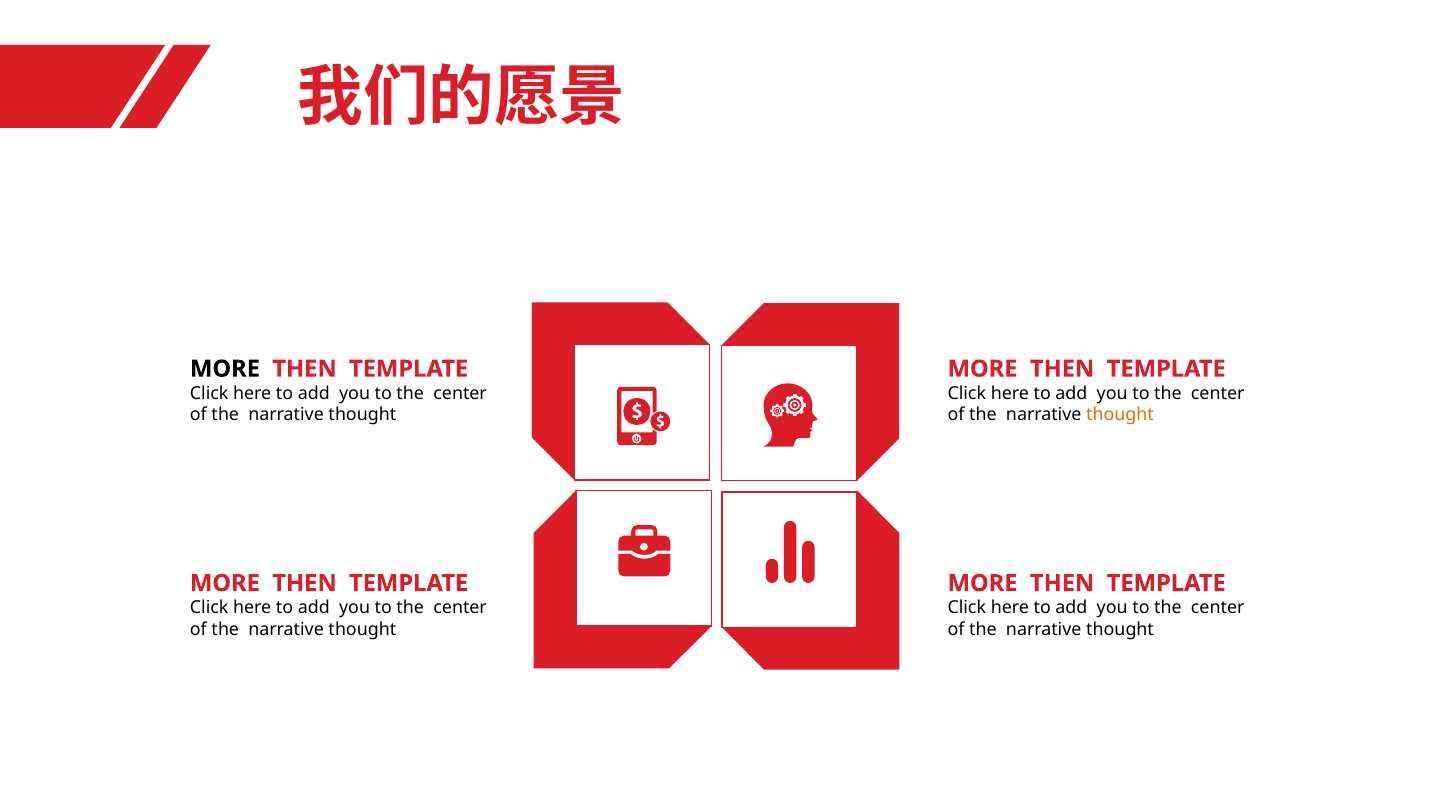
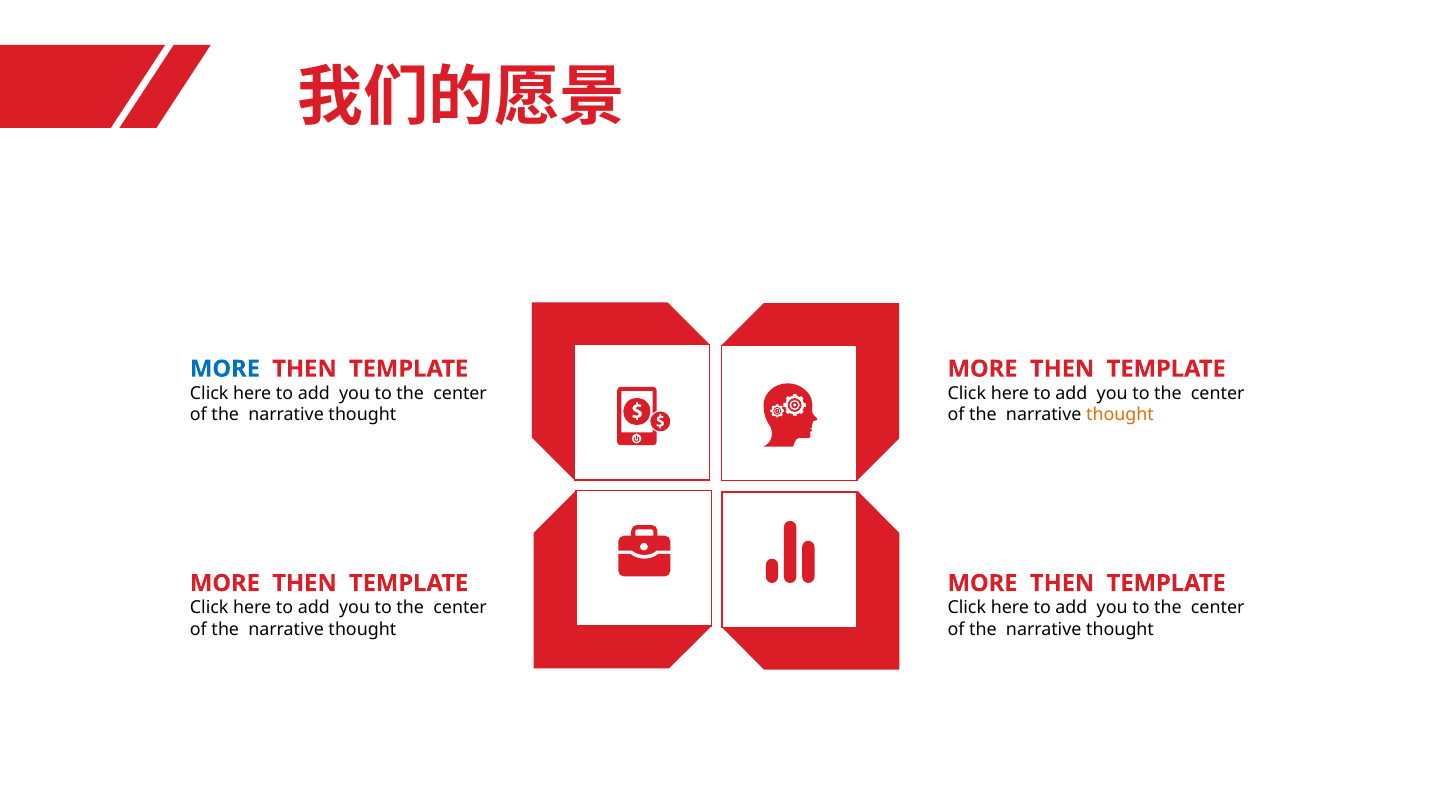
MORE colour: black -> blue (225, 369)
